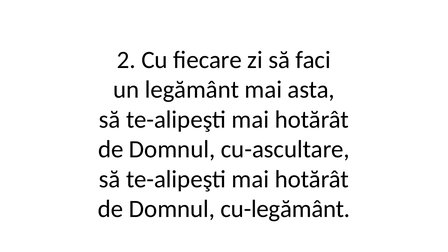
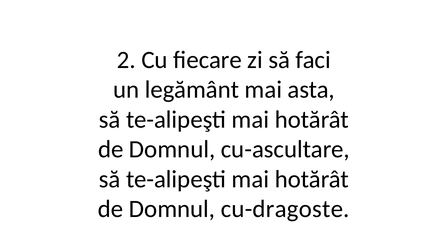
cu-legământ: cu-legământ -> cu-dragoste (285, 209)
